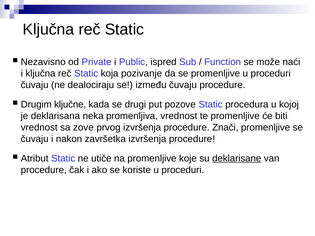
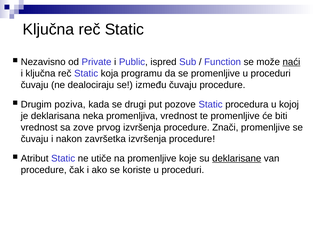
naći underline: none -> present (291, 62)
pozivanje: pozivanje -> programu (142, 74)
ključne: ključne -> poziva (70, 104)
